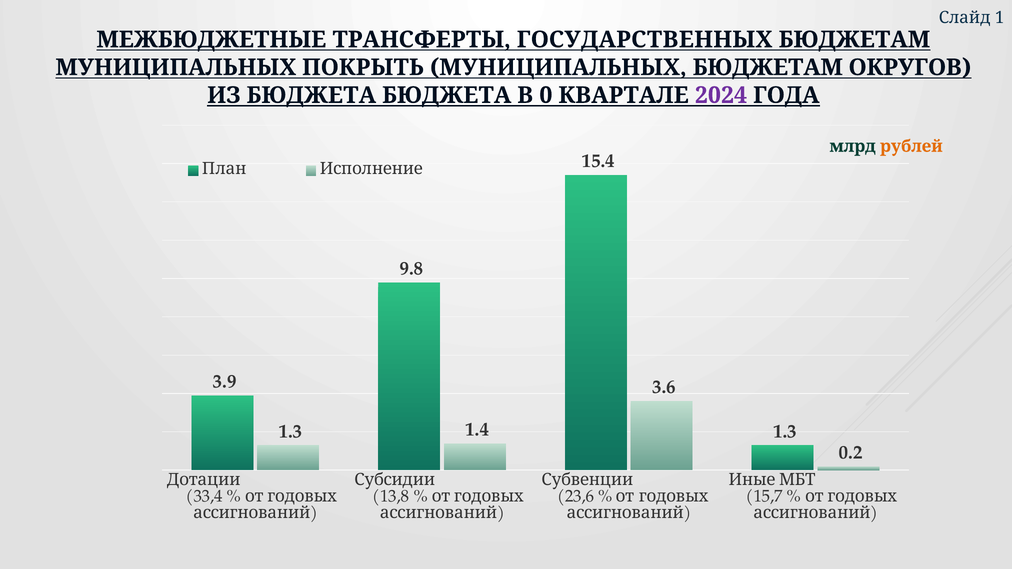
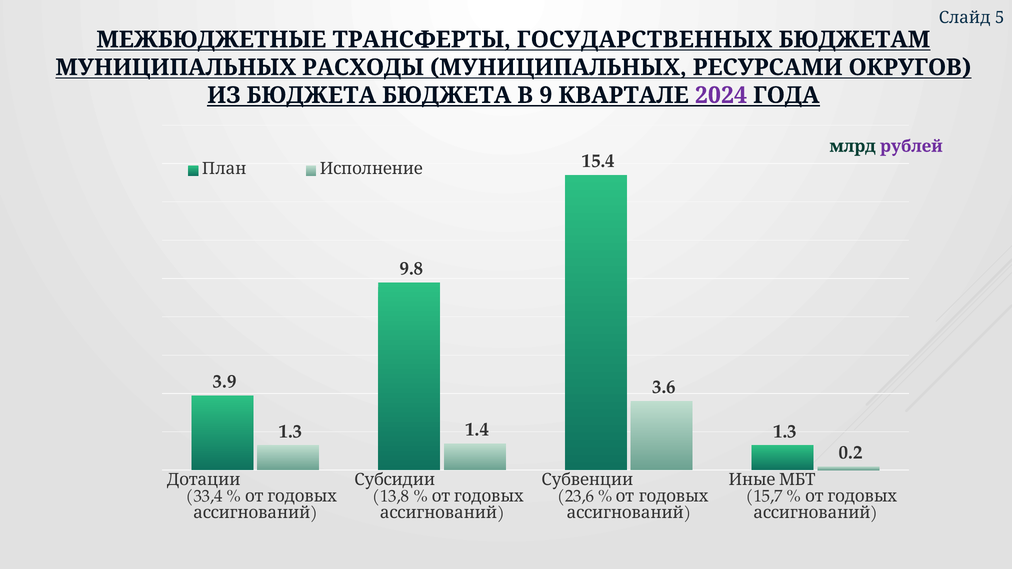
1: 1 -> 5 (1000, 18)
ПОКРЫТЬ: ПОКРЫТЬ -> РАСХОДЫ (363, 67)
МУНИЦИПАЛЬНЫХ БЮДЖЕТАМ: БЮДЖЕТАМ -> РЕСУРСАМИ (768, 67)
0: 0 -> 9 (546, 95)
рублей colour: orange -> purple (911, 146)
